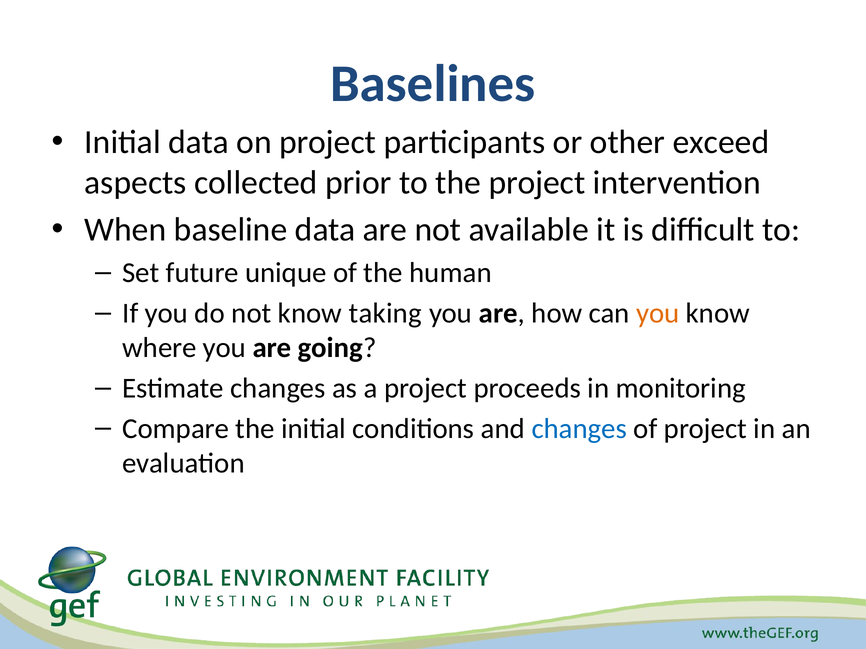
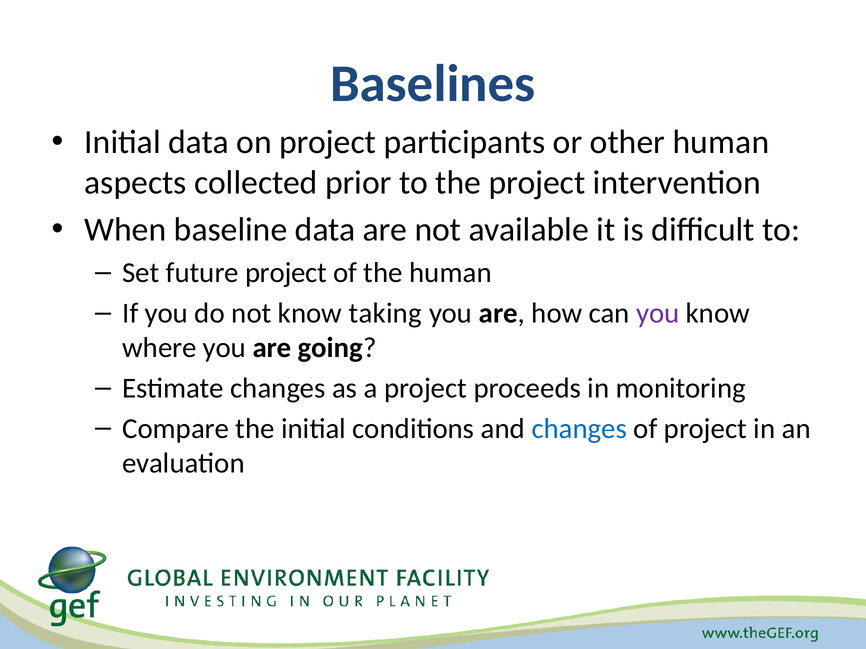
other exceed: exceed -> human (721, 142)
future unique: unique -> project (286, 273)
you colour: orange -> purple (658, 313)
